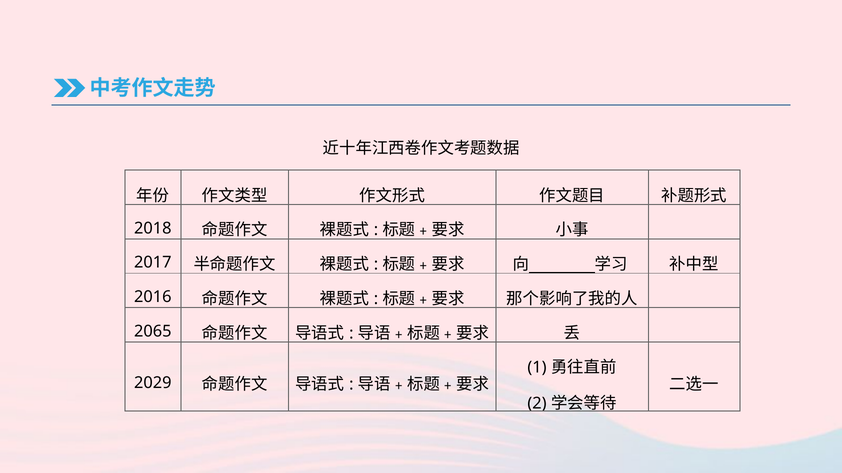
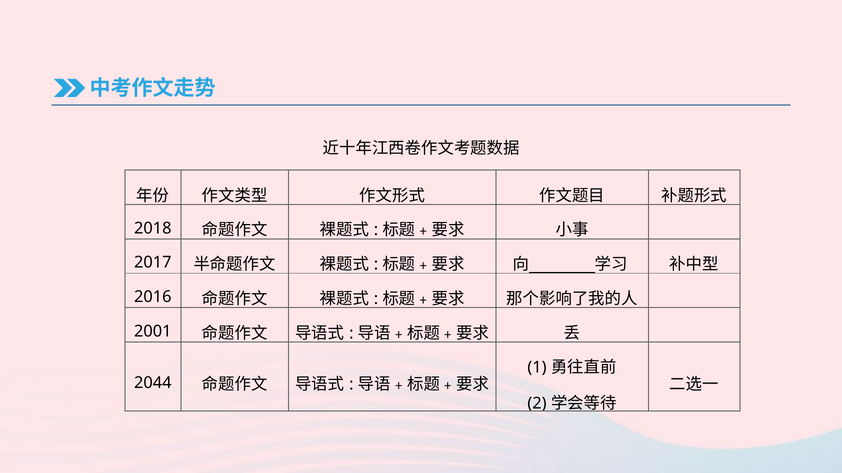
2065: 2065 -> 2001 (153, 332)
2029: 2029 -> 2044 (153, 384)
